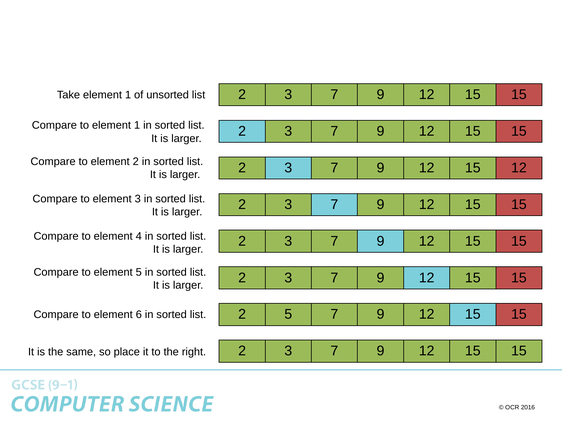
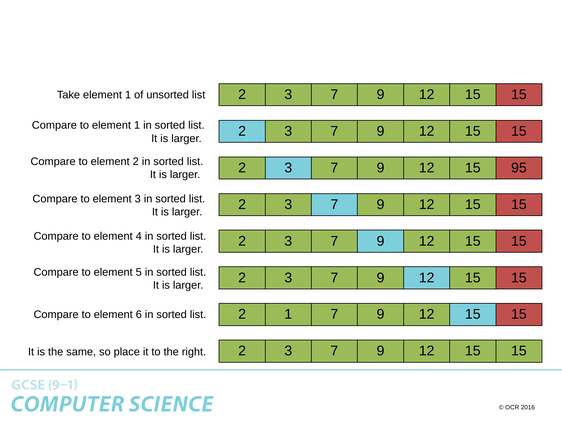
15 12: 12 -> 95 (519, 168)
2 5: 5 -> 1 (288, 315)
